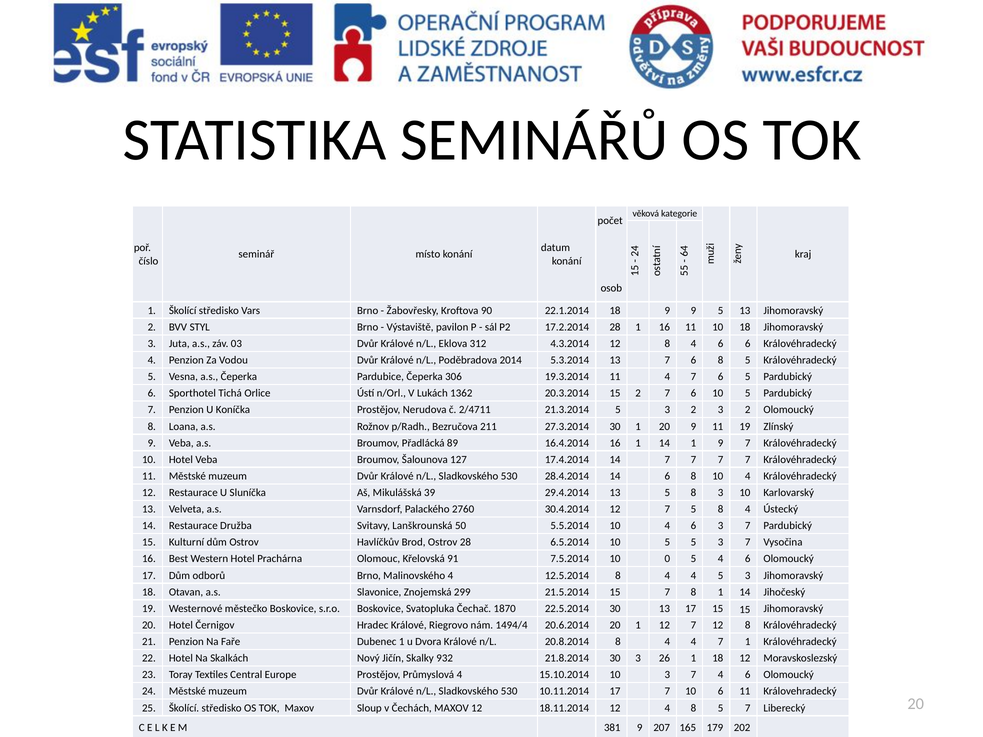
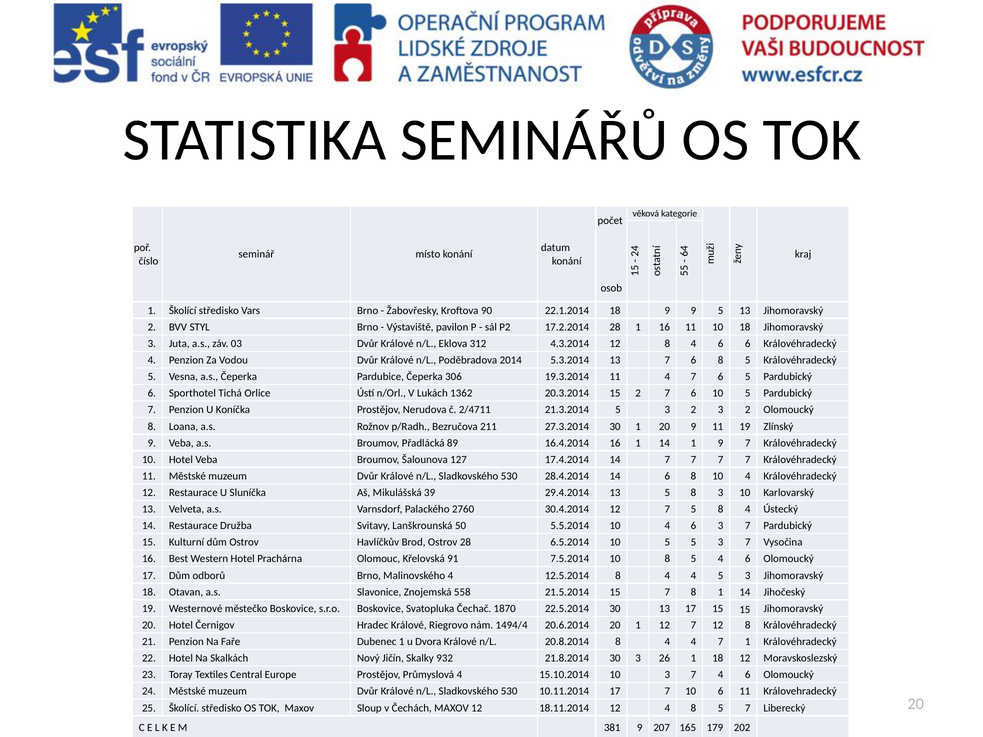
10 0: 0 -> 8 (667, 559)
299: 299 -> 558 (462, 592)
